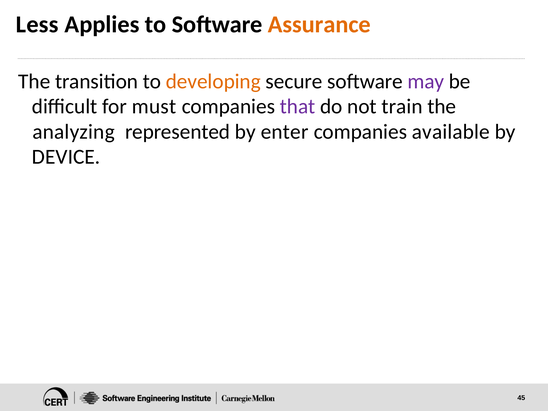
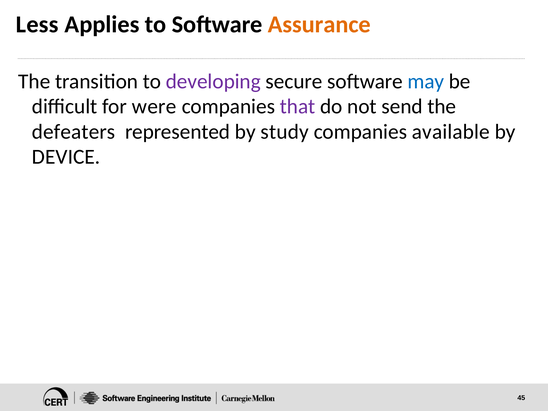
developing colour: orange -> purple (213, 82)
may colour: purple -> blue (426, 82)
must: must -> were (154, 107)
train: train -> send (402, 107)
analyzing: analyzing -> defeaters (74, 132)
enter: enter -> study (285, 132)
